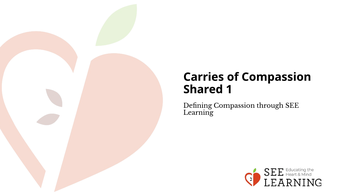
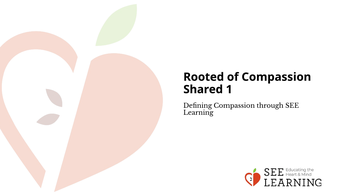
Carries: Carries -> Rooted (204, 77)
